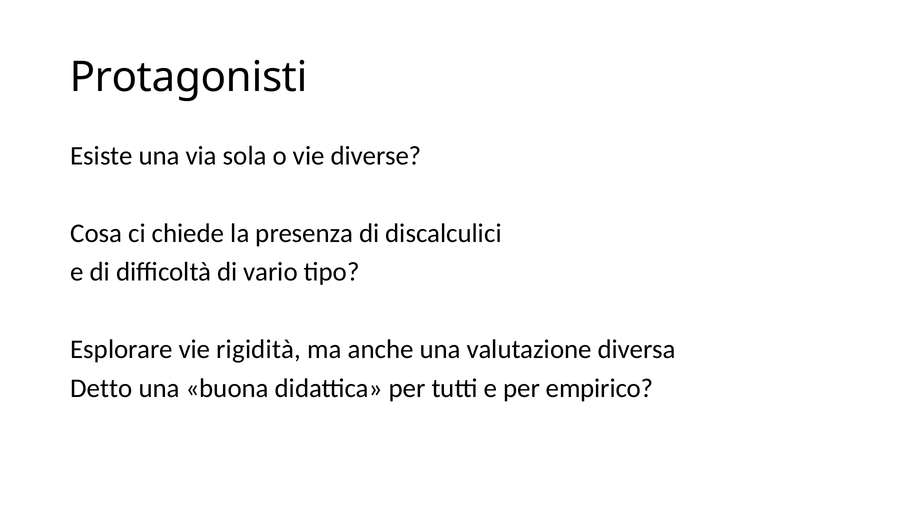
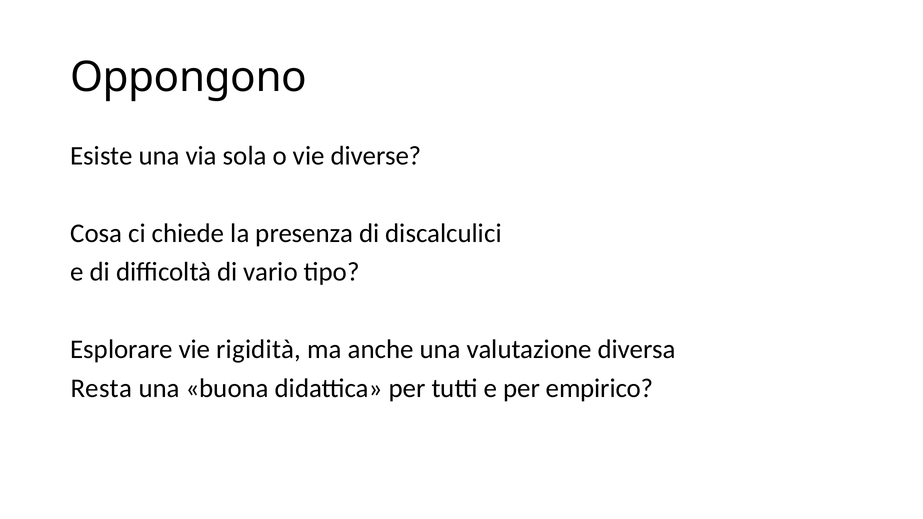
Protagonisti: Protagonisti -> Oppongono (189, 78)
Detto: Detto -> Resta (101, 388)
